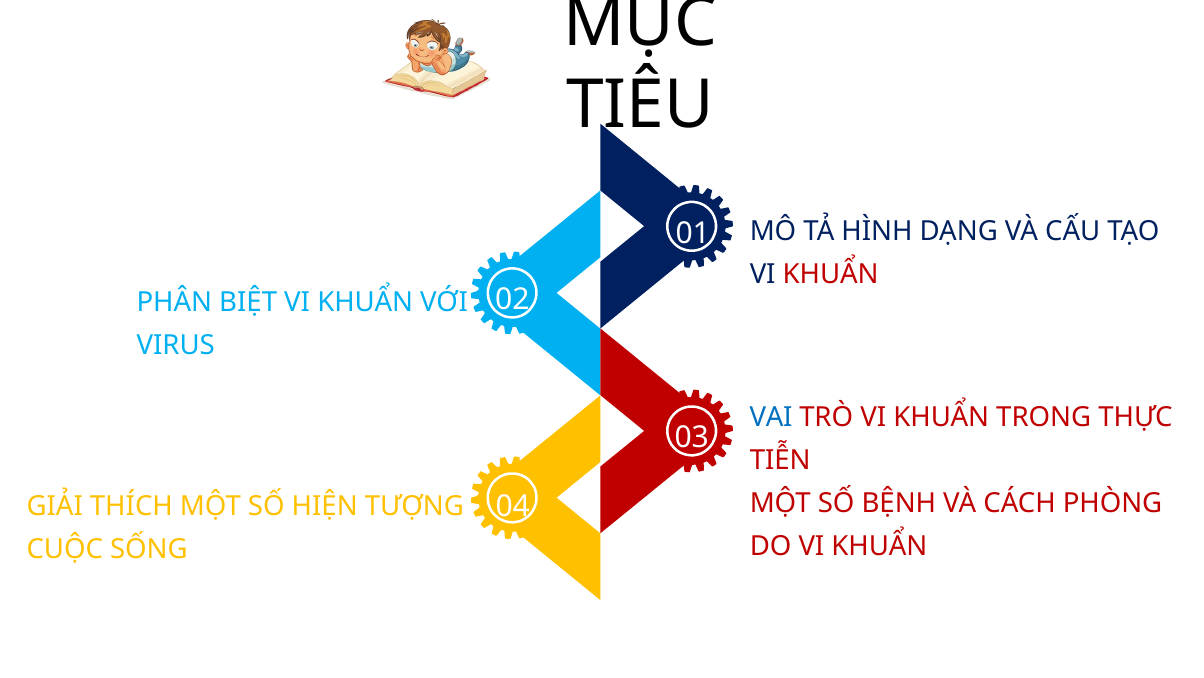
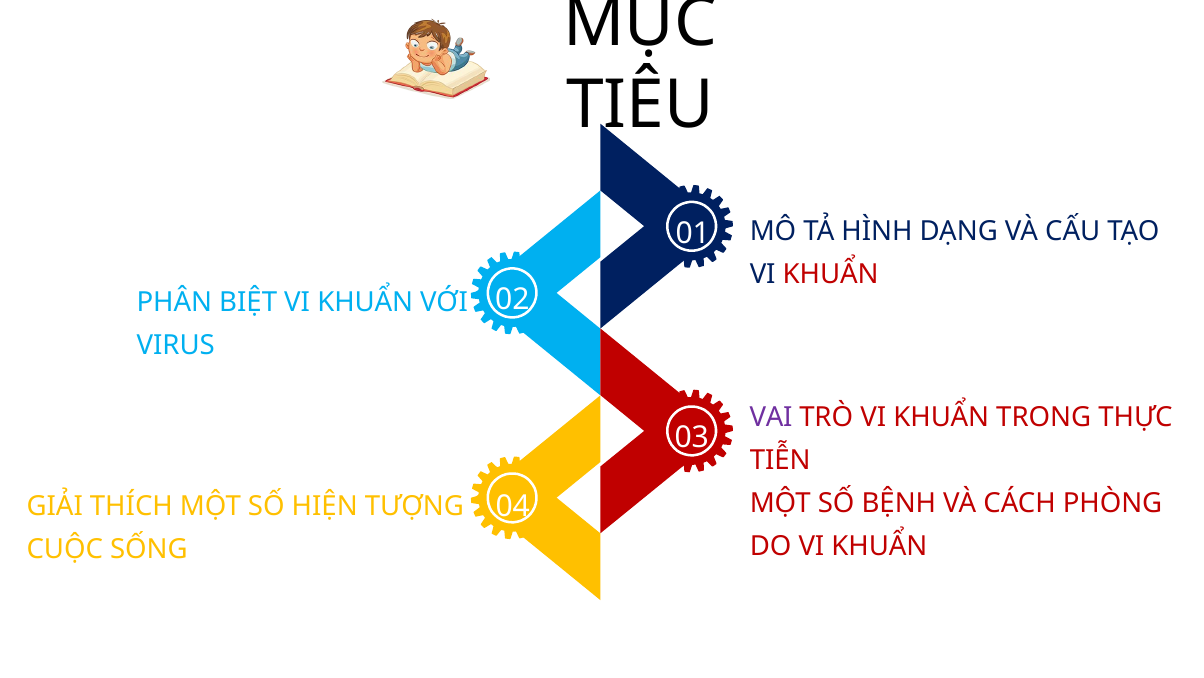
VAI colour: blue -> purple (771, 417)
